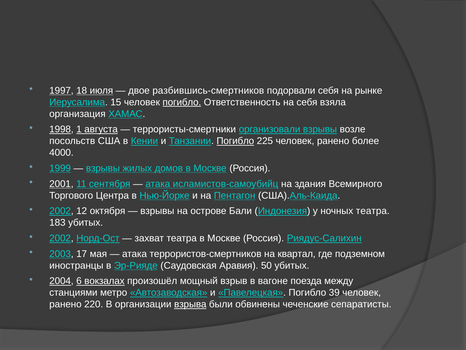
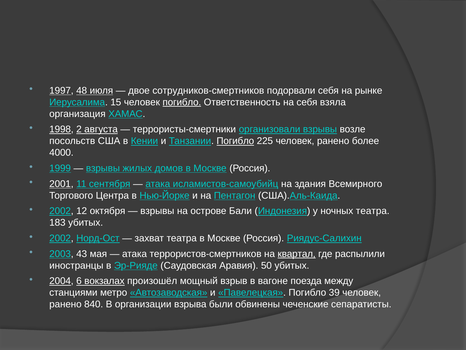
18: 18 -> 48 (82, 90)
разбившись-смертников: разбившись-смертников -> сотрудников-смертников (208, 90)
1: 1 -> 2 (79, 129)
17: 17 -> 43 (82, 253)
квартал underline: none -> present (297, 253)
подземном: подземном -> распылили (360, 253)
220: 220 -> 840 (94, 304)
взрыва underline: present -> none (190, 304)
